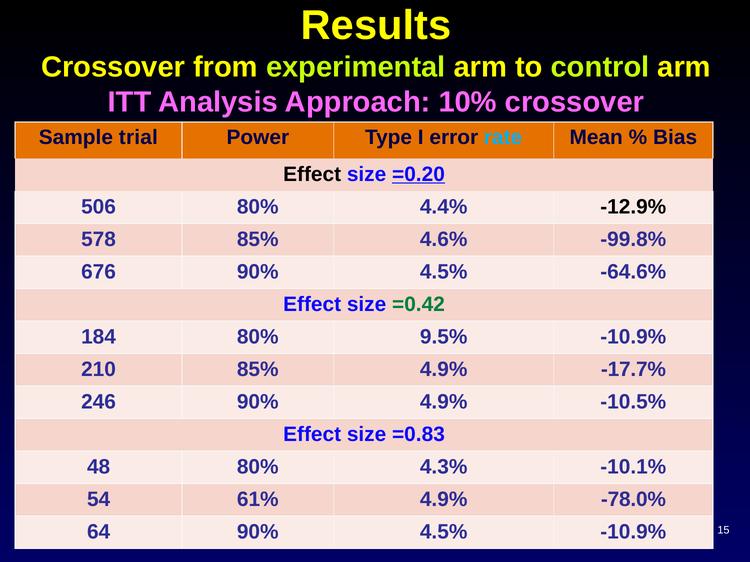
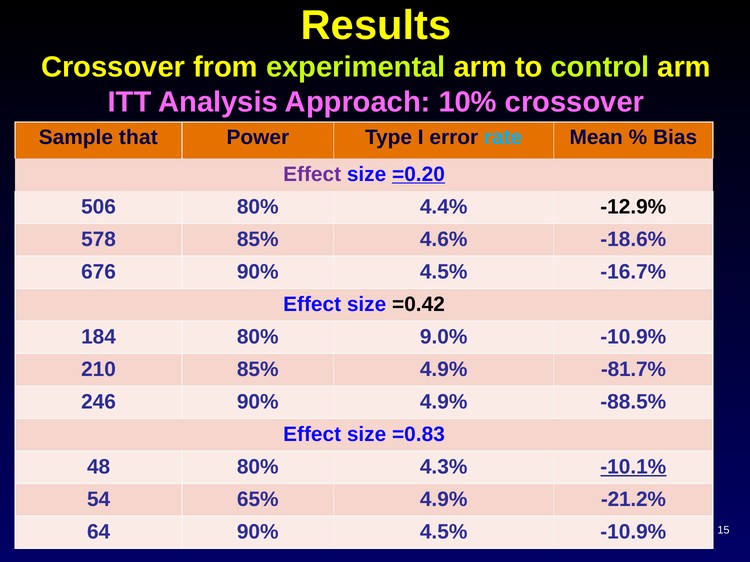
trial: trial -> that (138, 138)
Effect colour: black -> purple (312, 174)
-99.8%: -99.8% -> -18.6% (633, 239)
-64.6%: -64.6% -> -16.7% (633, 272)
=0.42 colour: green -> black (418, 304)
9.5%: 9.5% -> 9.0% (444, 337)
-17.7%: -17.7% -> -81.7% (633, 370)
-10.5%: -10.5% -> -88.5% (633, 402)
-10.1% underline: none -> present (633, 467)
61%: 61% -> 65% (258, 500)
-78.0%: -78.0% -> -21.2% (633, 500)
